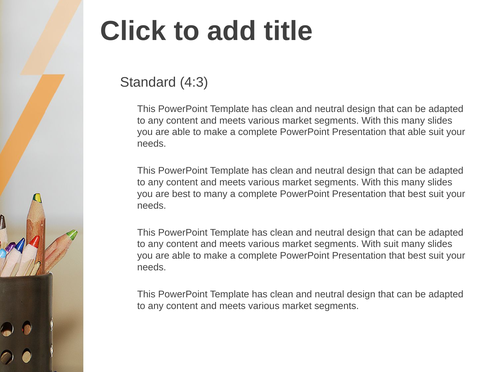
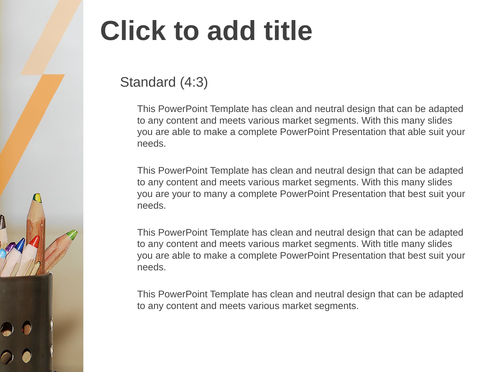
are best: best -> your (181, 194)
With suit: suit -> title (391, 244)
